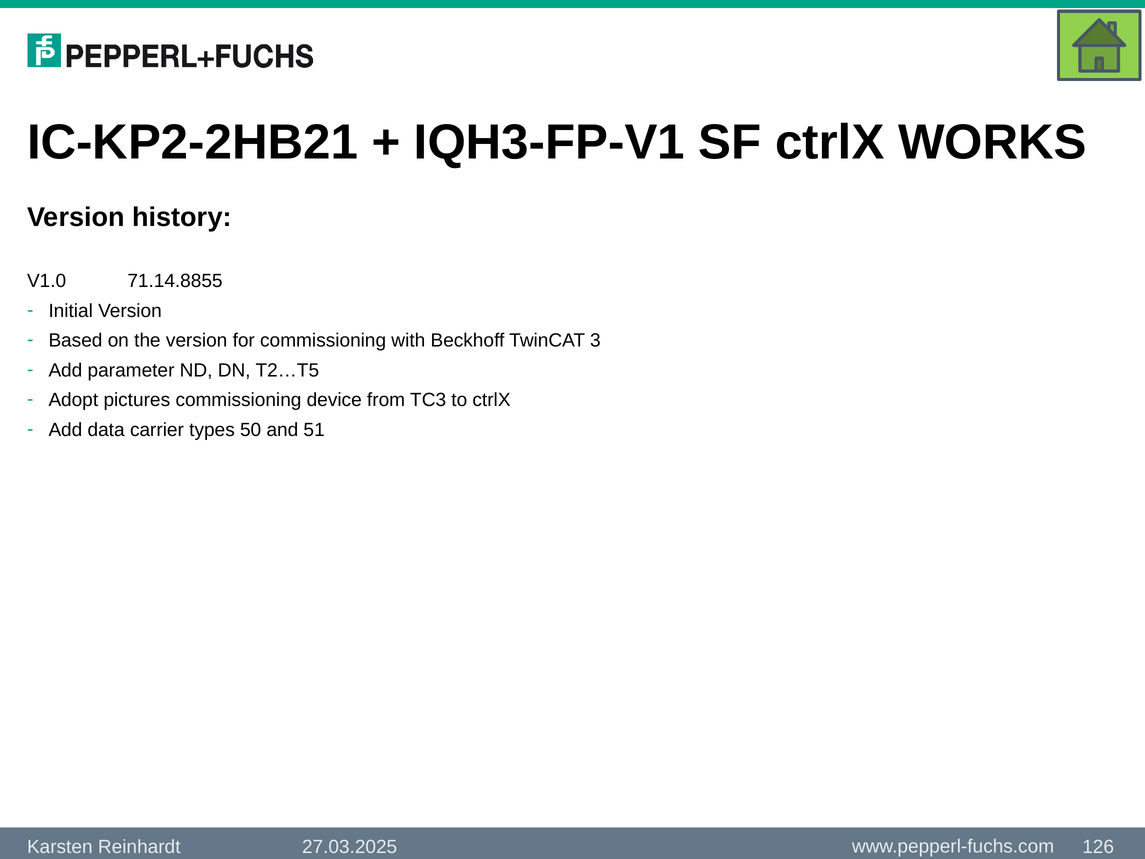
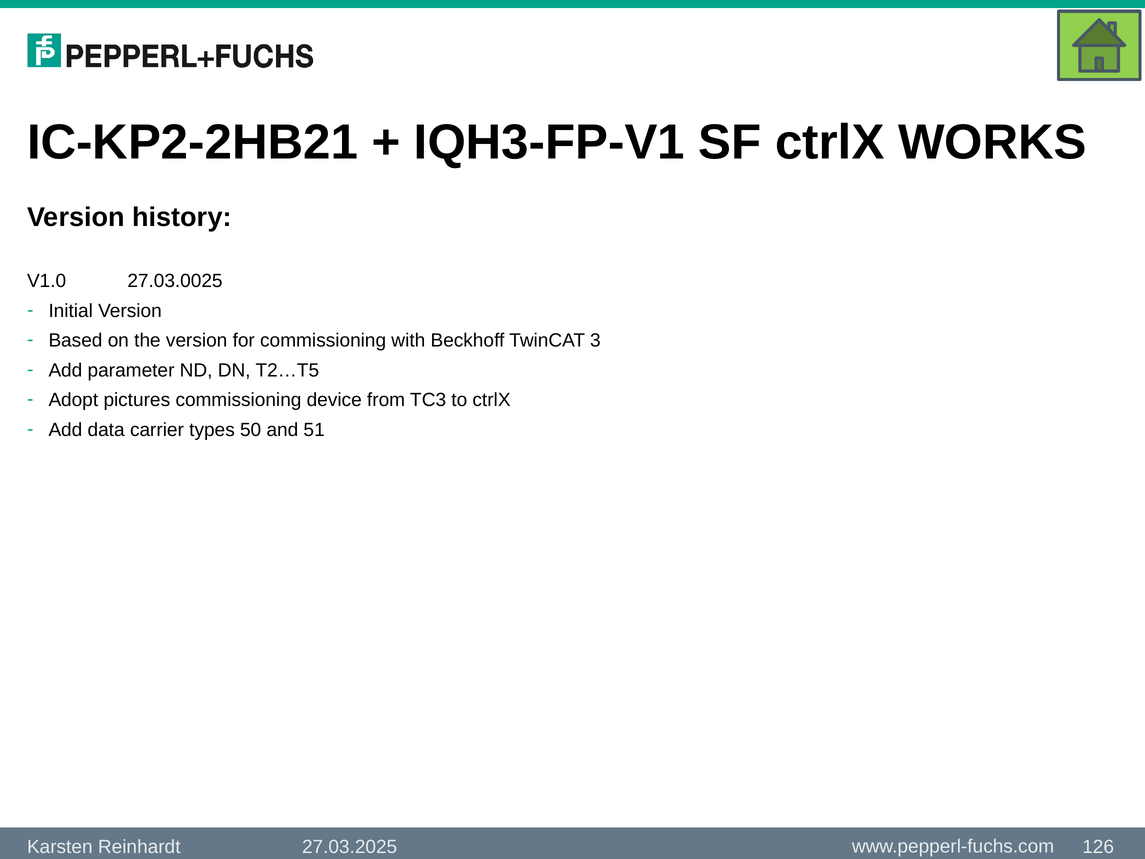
71.14.8855: 71.14.8855 -> 27.03.0025 (175, 281)
